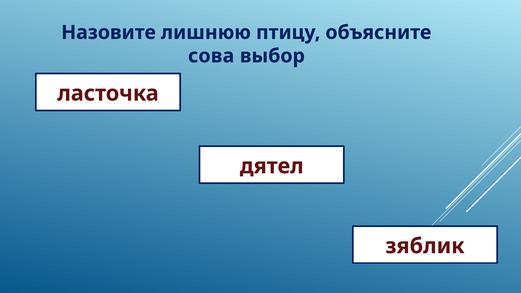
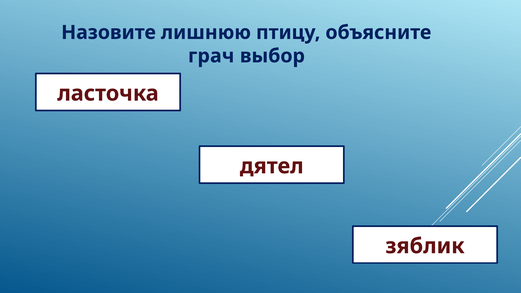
сова: сова -> грач (211, 56)
